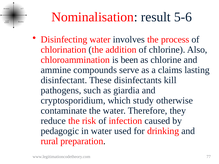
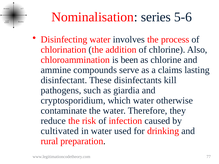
result: result -> series (156, 17)
which study: study -> water (144, 101)
pedagogic: pedagogic -> cultivated (60, 131)
